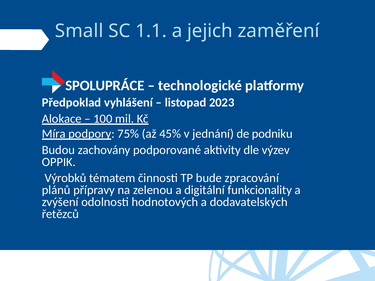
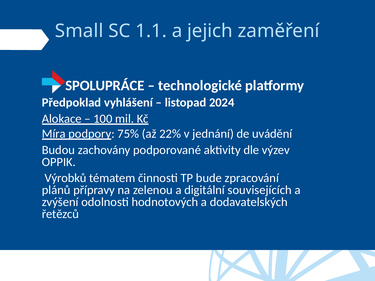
2023: 2023 -> 2024 (222, 103)
45%: 45% -> 22% (170, 134)
podniku: podniku -> uvádění (272, 134)
funkcionality: funkcionality -> souvisejících (260, 190)
